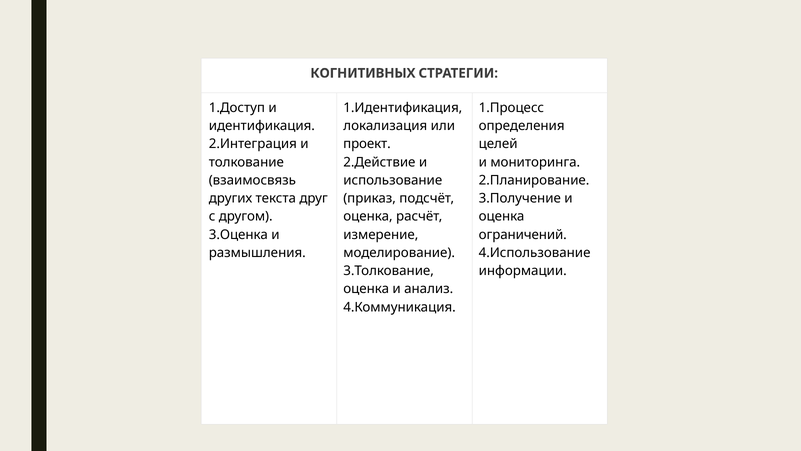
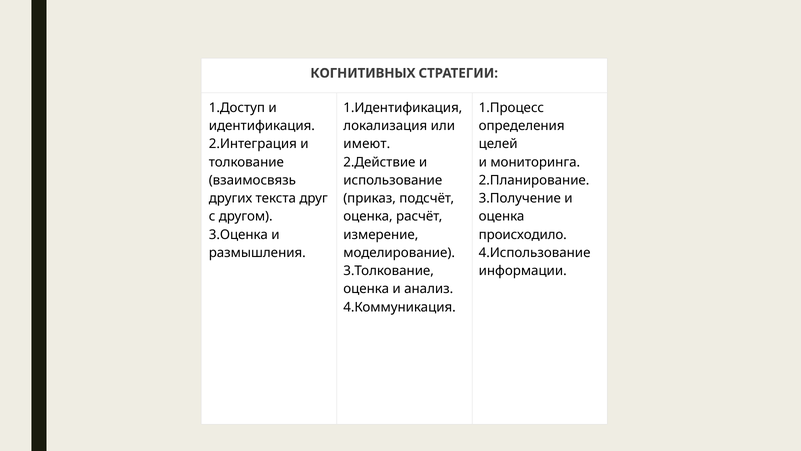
проект: проект -> имеют (367, 144)
ограничений: ограничений -> происходило (523, 234)
